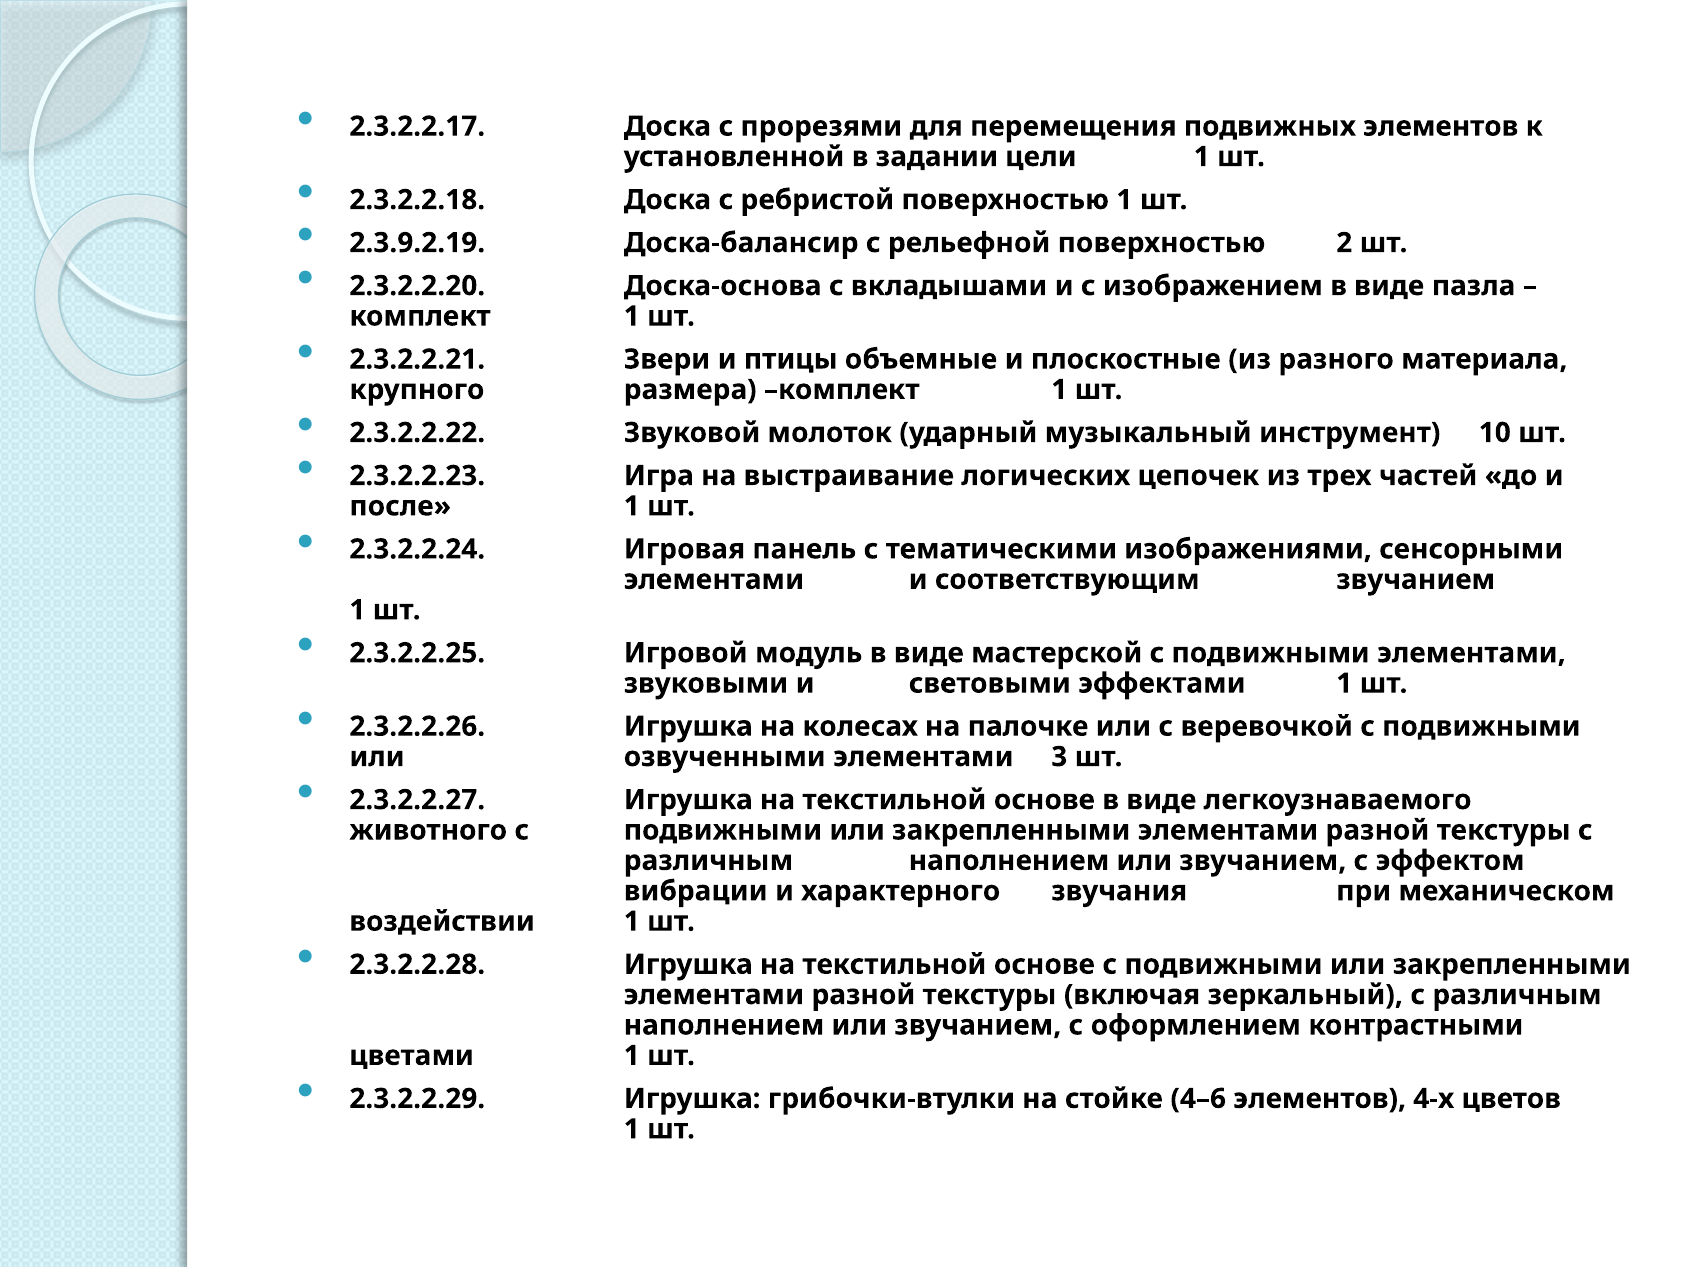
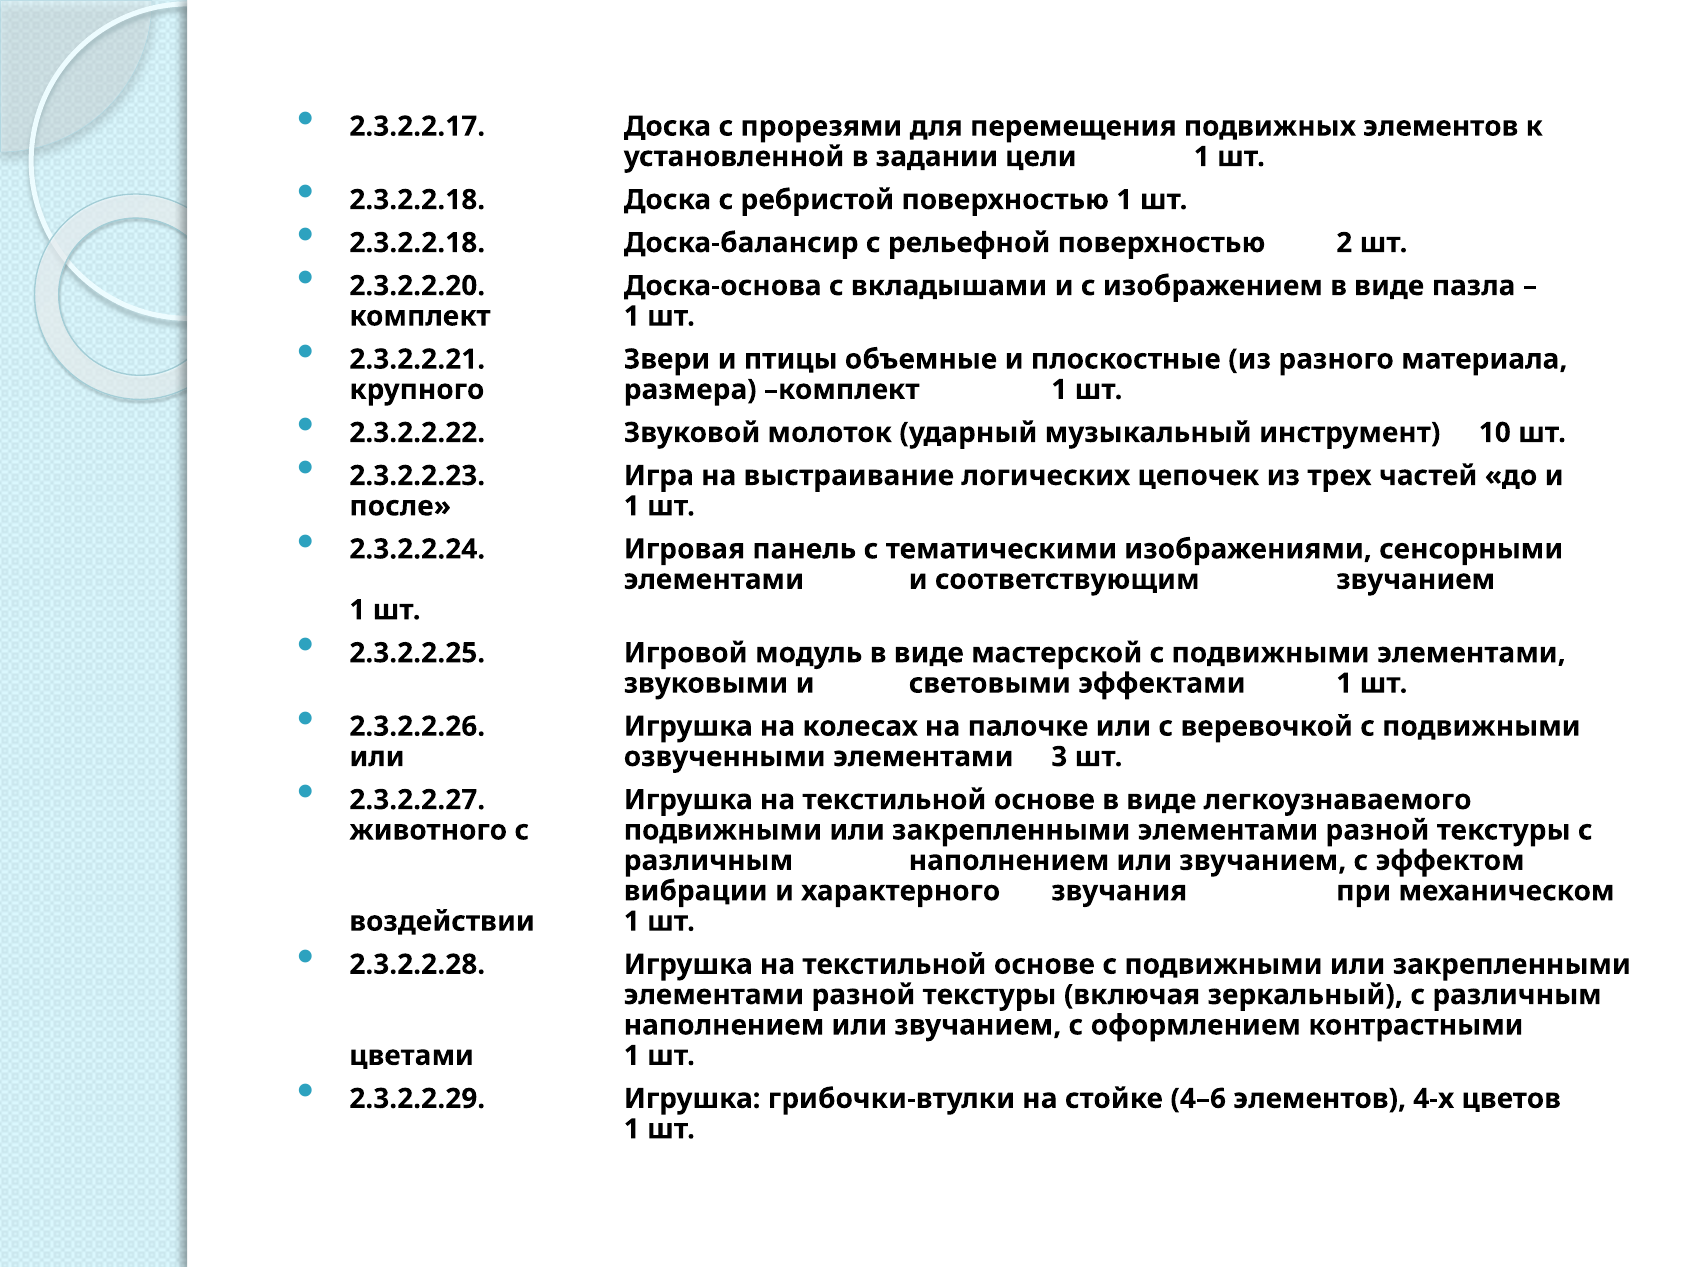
2.3.9.2.19: 2.3.9.2.19 -> 2.3.2.2.18 (417, 243)
